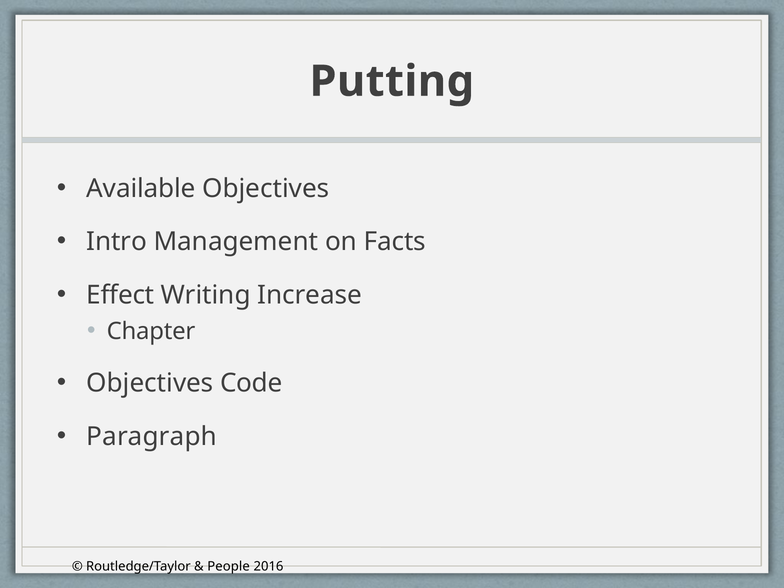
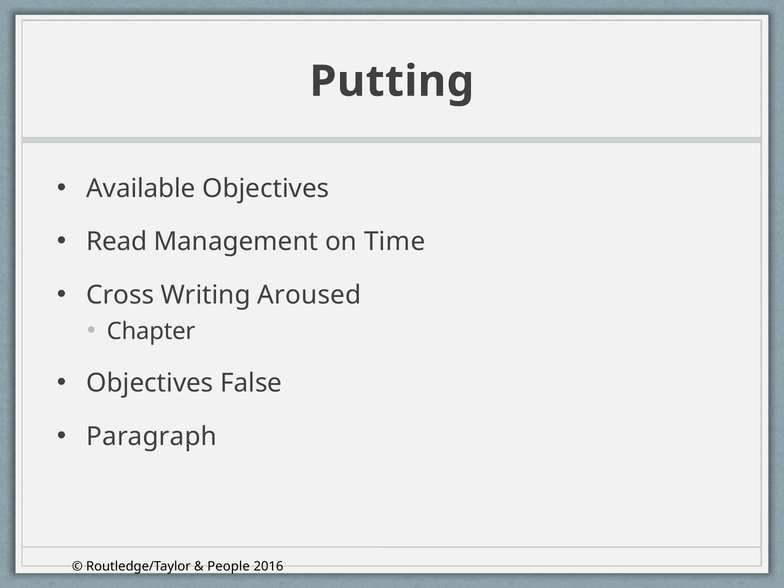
Intro: Intro -> Read (117, 242)
Facts: Facts -> Time (395, 242)
Effect: Effect -> Cross (120, 295)
Increase: Increase -> Aroused (309, 295)
Code: Code -> False (251, 383)
